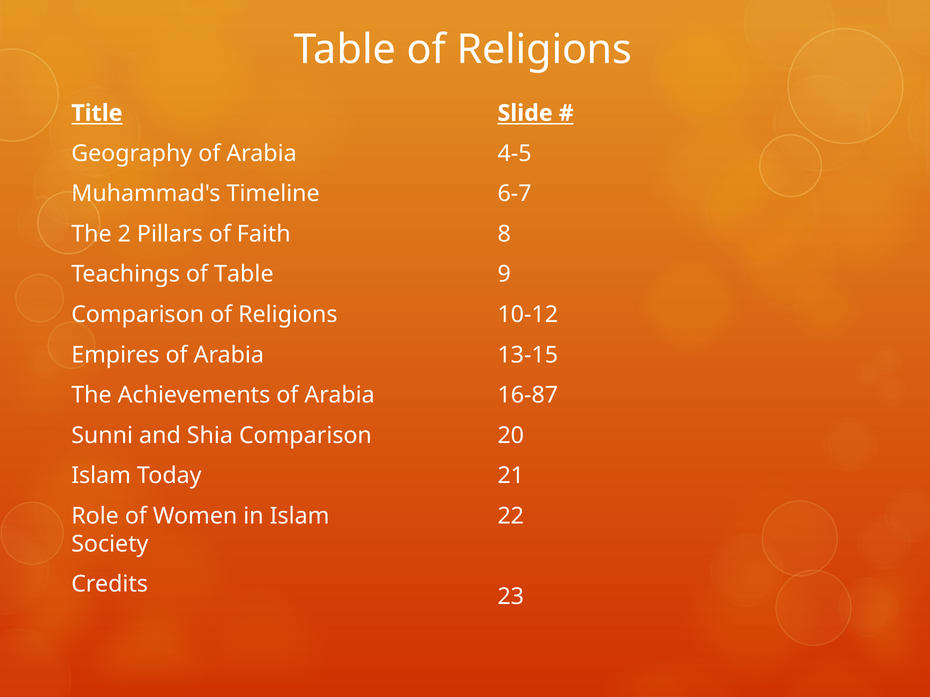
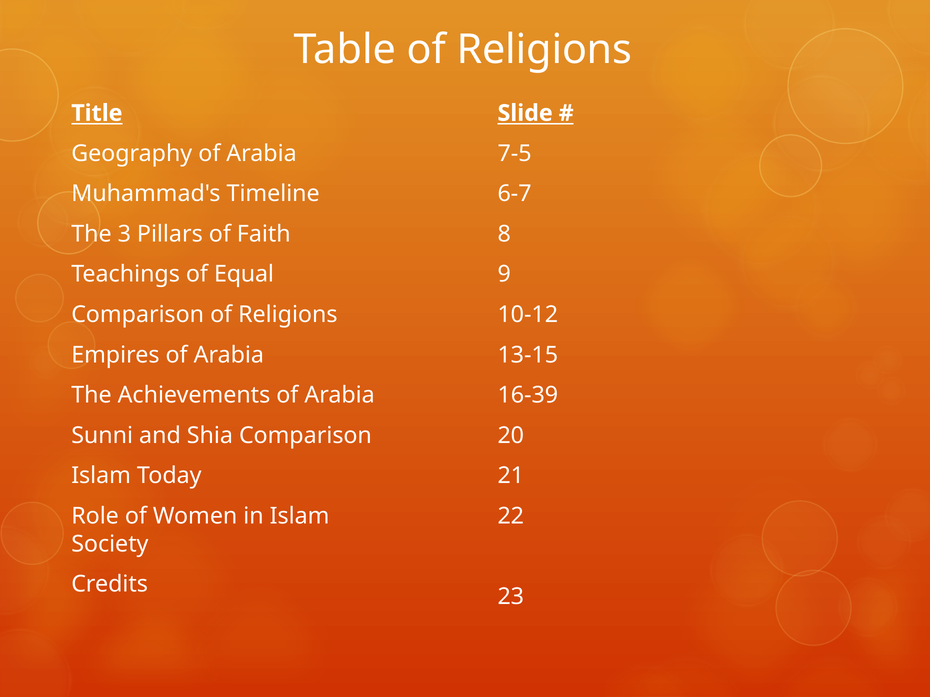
4-5: 4-5 -> 7-5 (515, 154)
2: 2 -> 3 (124, 234)
of Table: Table -> Equal (244, 274)
16-87: 16-87 -> 16-39 (528, 395)
